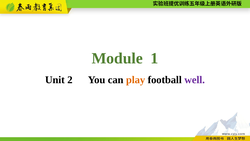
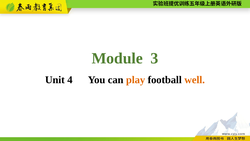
1: 1 -> 3 (155, 58)
2: 2 -> 4 (70, 80)
well colour: purple -> orange (195, 80)
